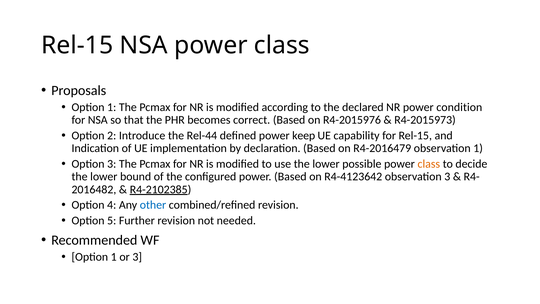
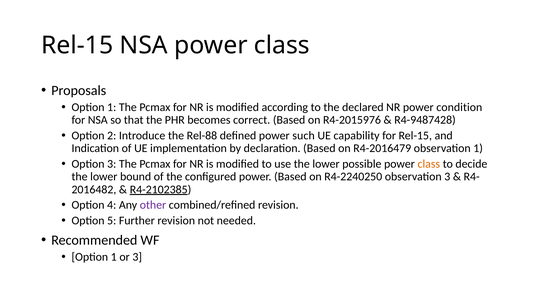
R4-2015973: R4-2015973 -> R4-9487428 (425, 120)
Rel-44: Rel-44 -> Rel-88 (202, 135)
keep: keep -> such (304, 135)
R4-4123642: R4-4123642 -> R4-2240250 (353, 177)
other colour: blue -> purple (153, 205)
